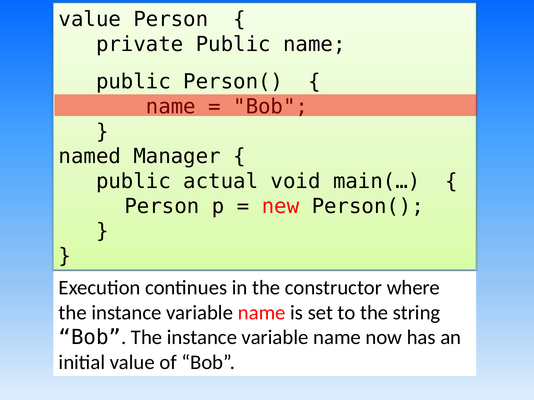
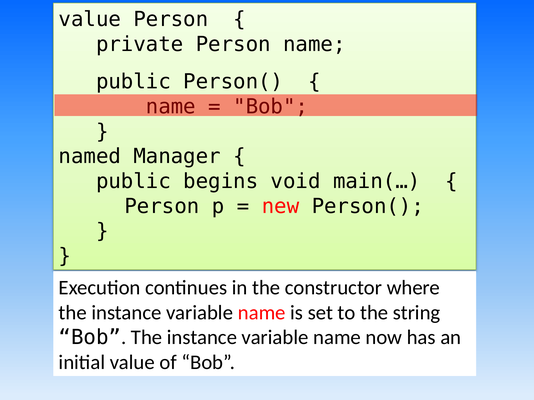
private Public: Public -> Person (233, 44)
actual: actual -> begins (221, 182)
